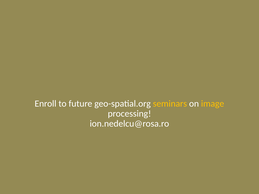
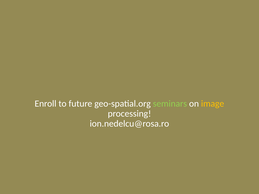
seminars colour: yellow -> light green (170, 104)
